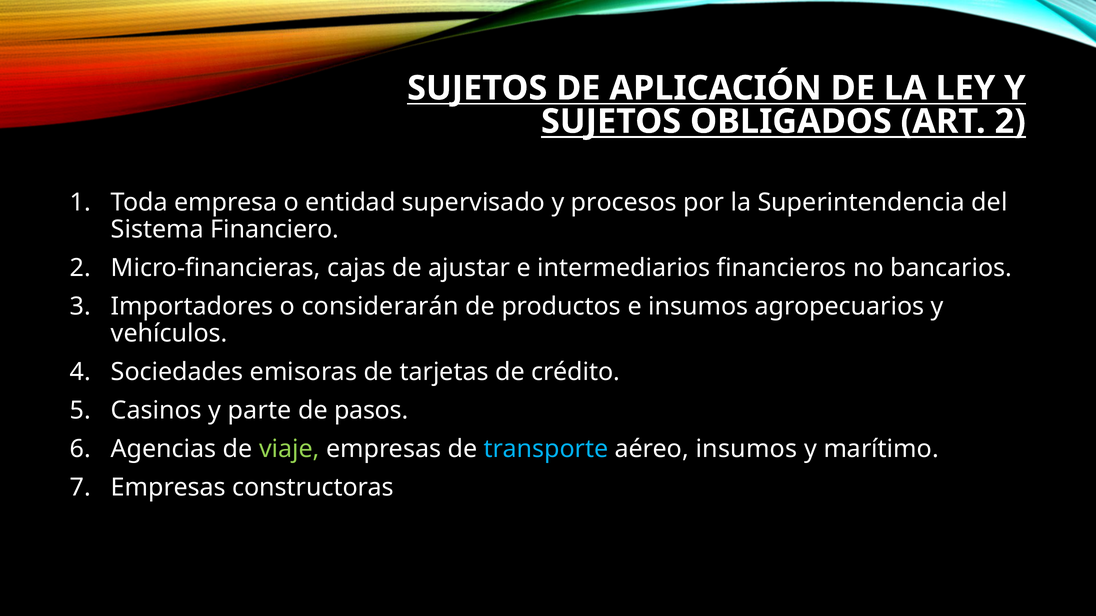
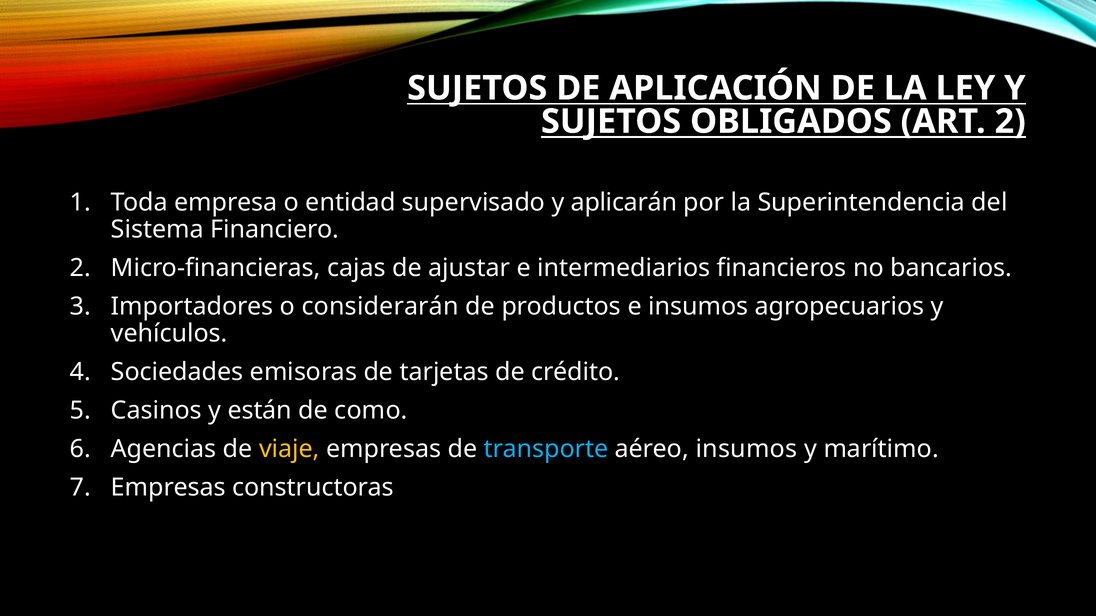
procesos: procesos -> aplicarán (624, 202)
parte: parte -> están (260, 411)
pasos: pasos -> como (371, 411)
viaje colour: light green -> yellow (289, 449)
